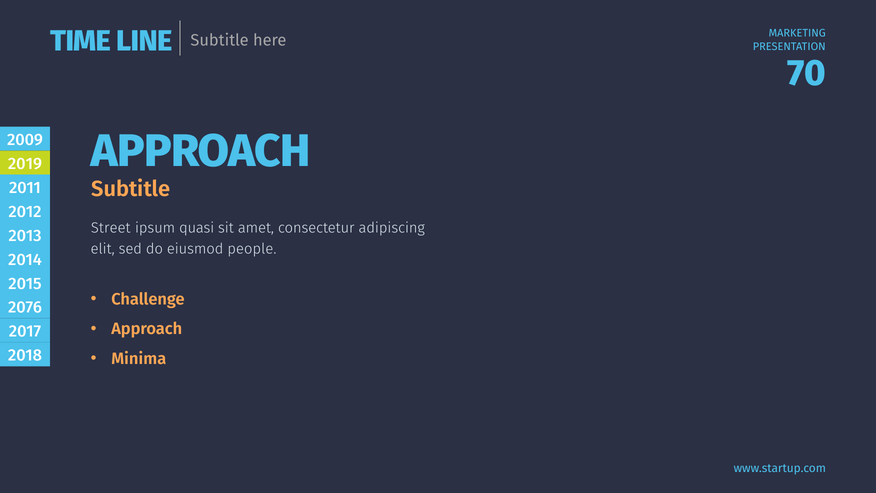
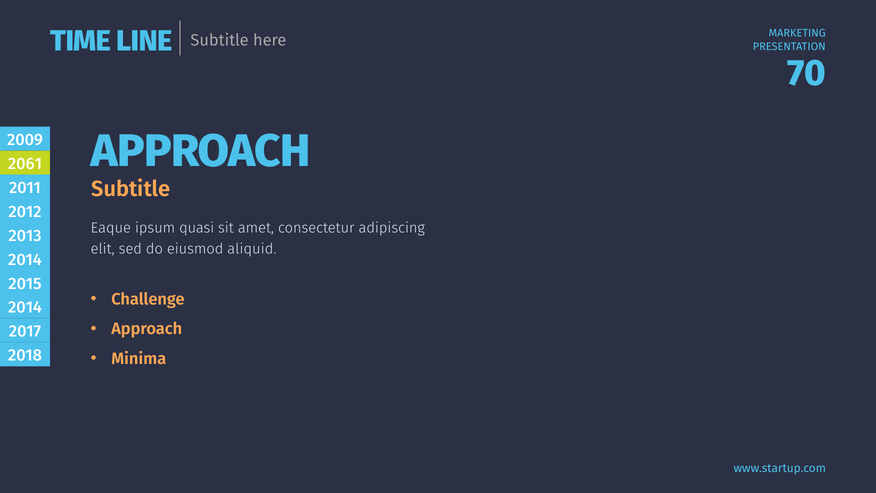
2019: 2019 -> 2061 (25, 164)
Street: Street -> Eaque (111, 228)
people: people -> aliquid (252, 249)
2076: 2076 -> 2014 (25, 307)
